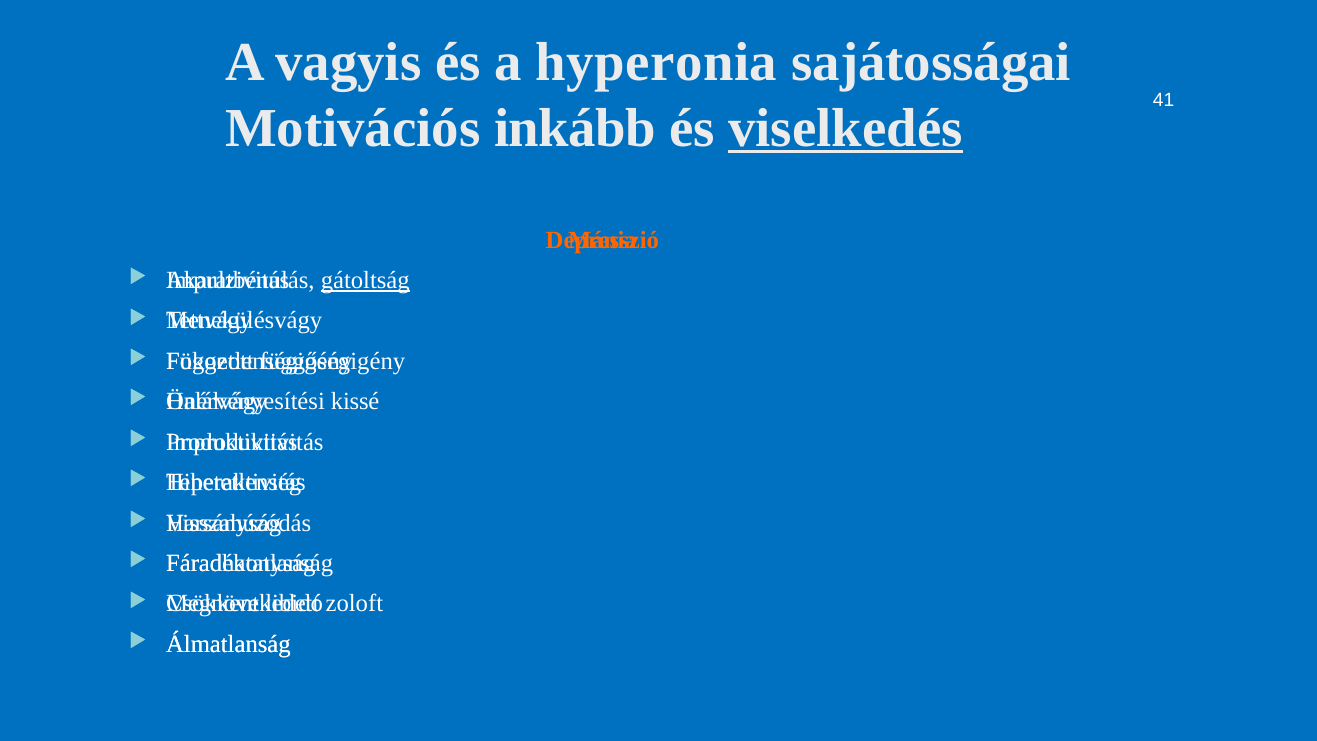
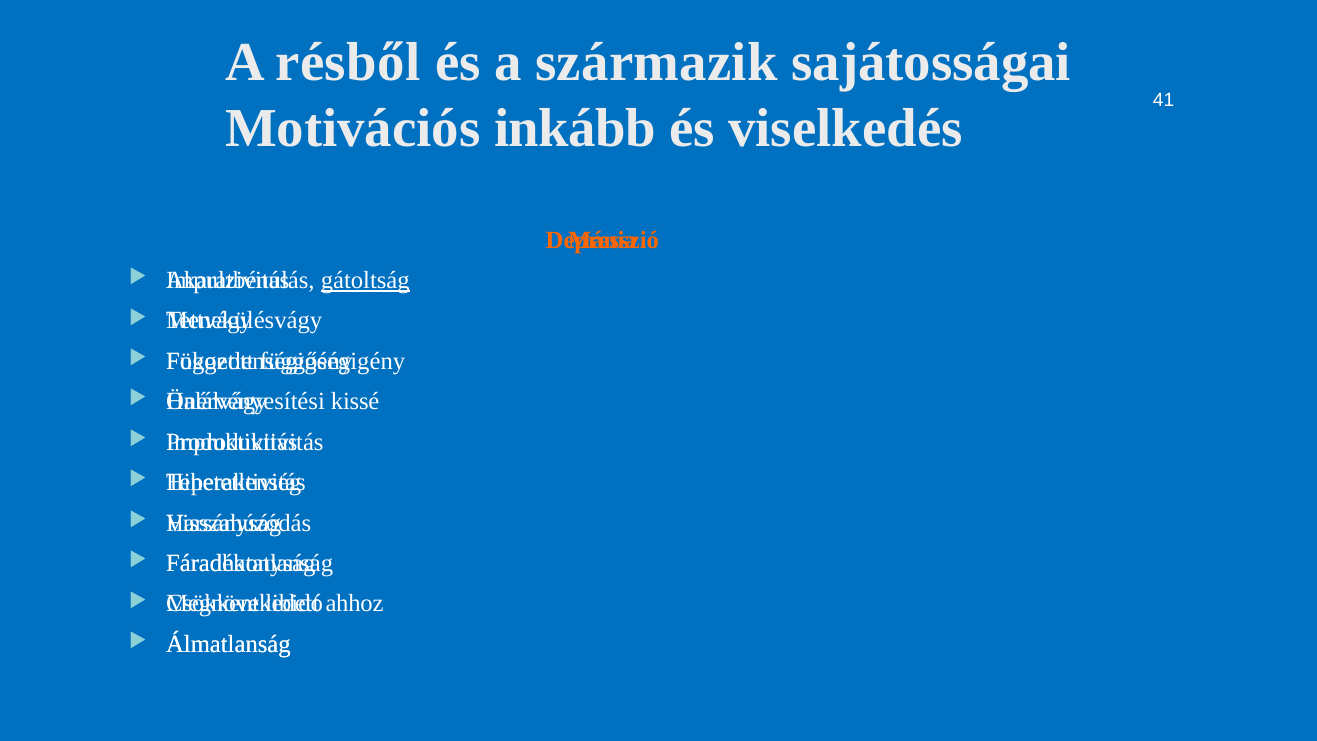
vagyis: vagyis -> résből (348, 62)
hyperonia: hyperonia -> származik (657, 62)
viselkedés underline: present -> none (846, 128)
zoloft: zoloft -> ahhoz (355, 604)
